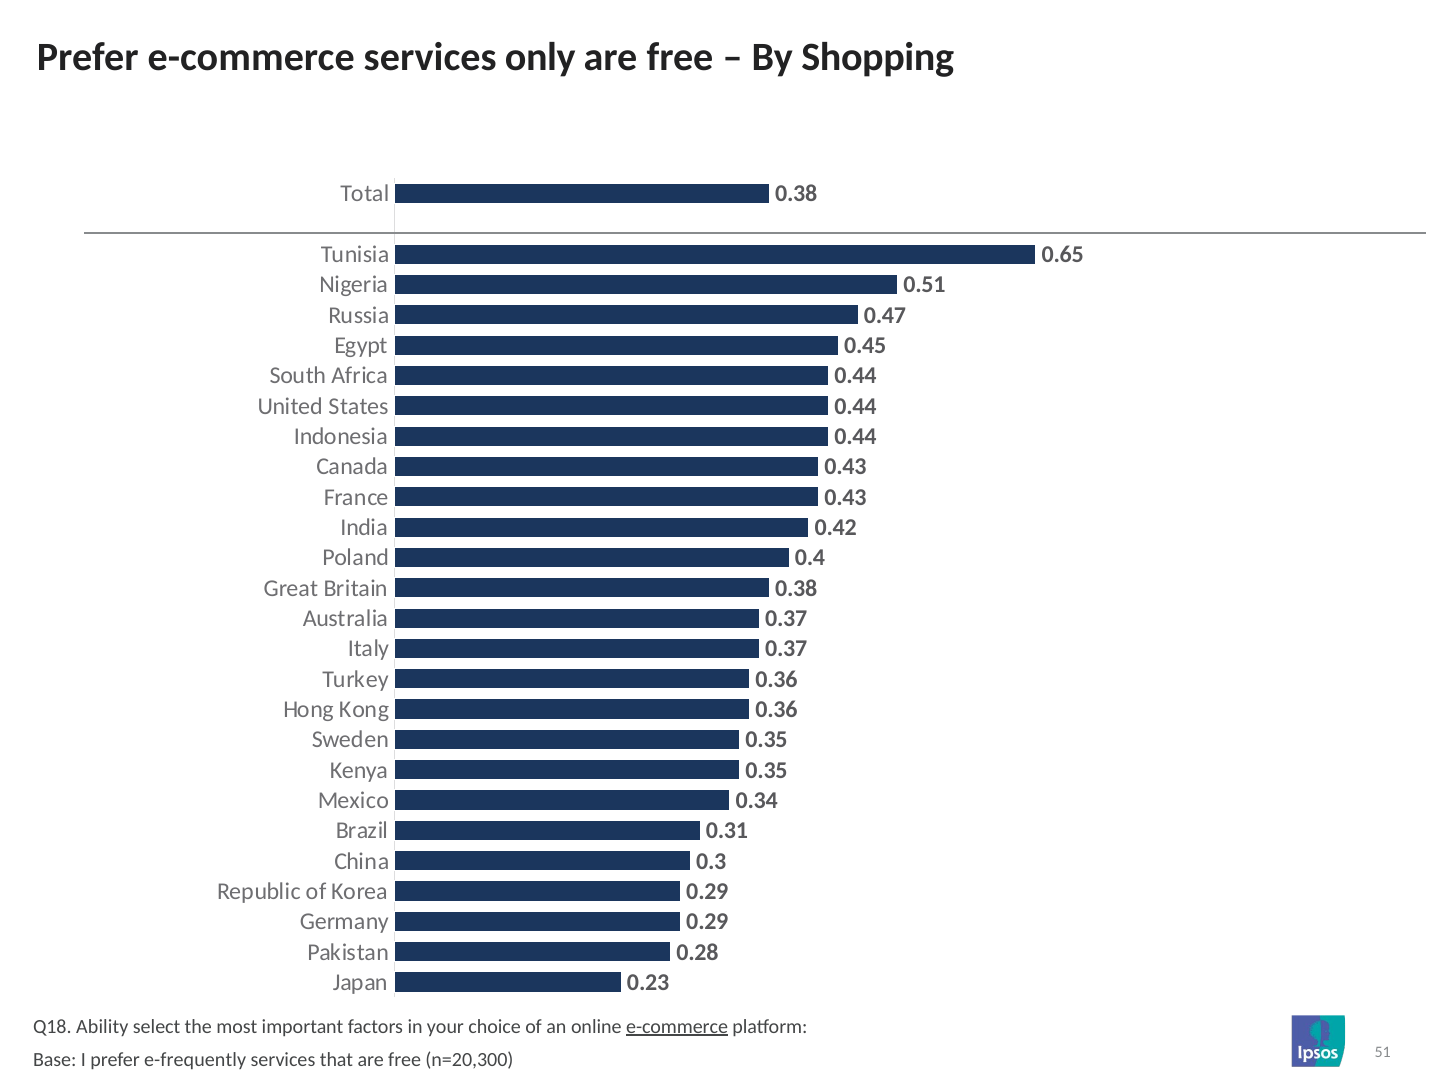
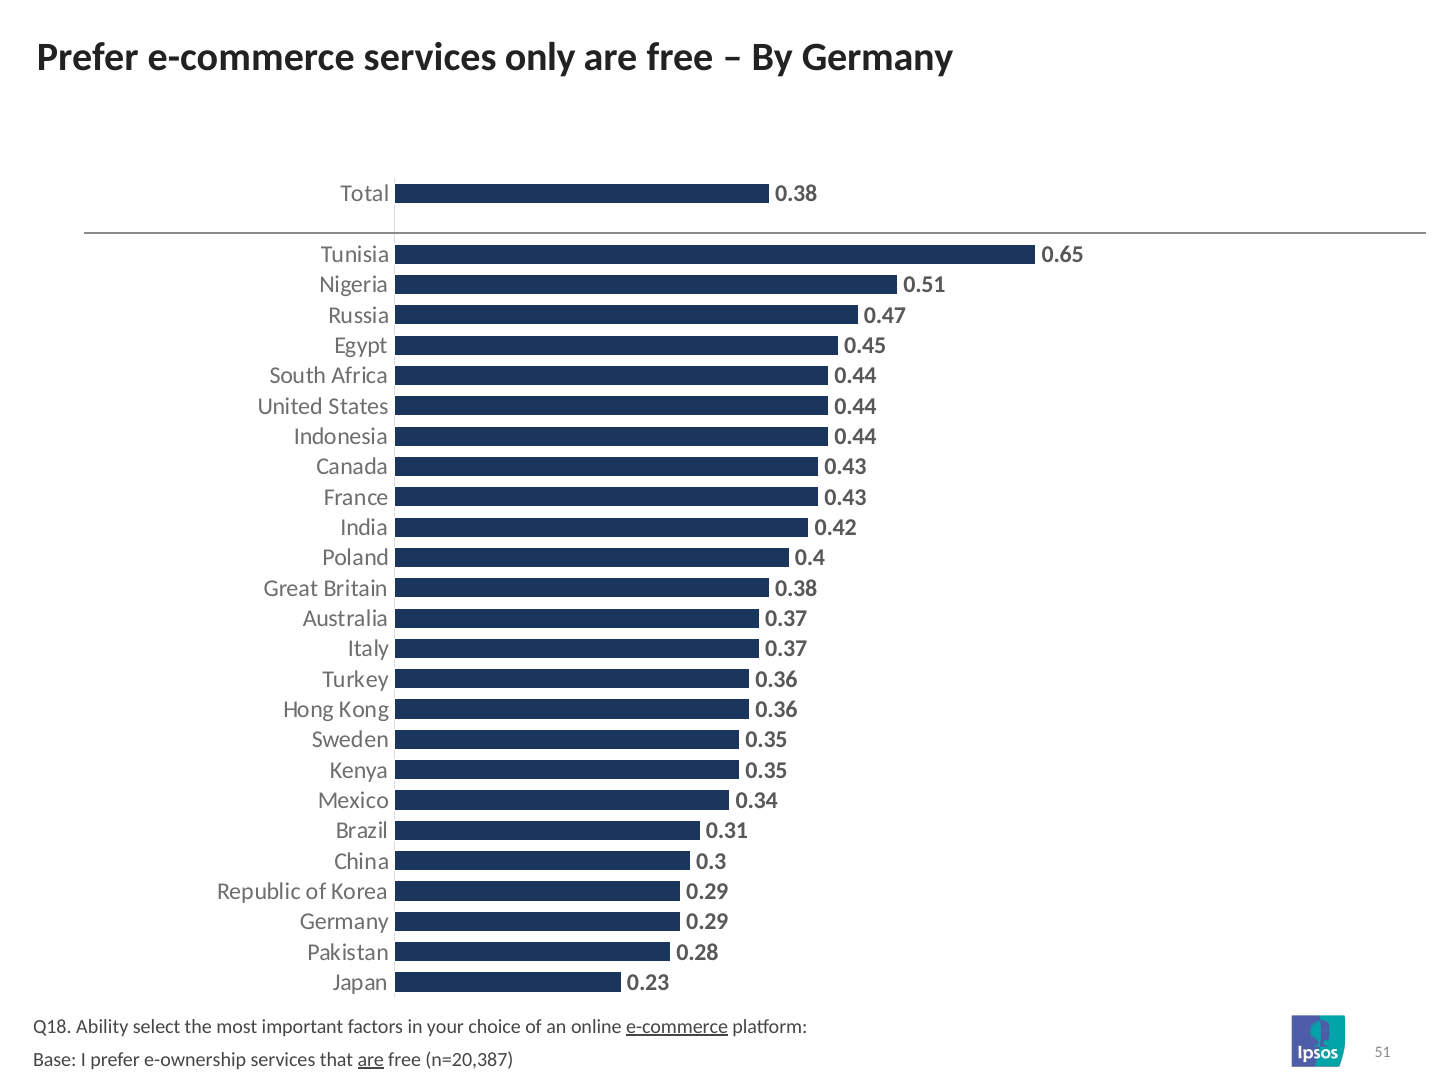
By Shopping: Shopping -> Germany (878, 58)
e-frequently: e-frequently -> e-ownership (195, 1059)
are underline: none -> present (371, 1059)
n=20,300: n=20,300 -> n=20,387 (469, 1059)
